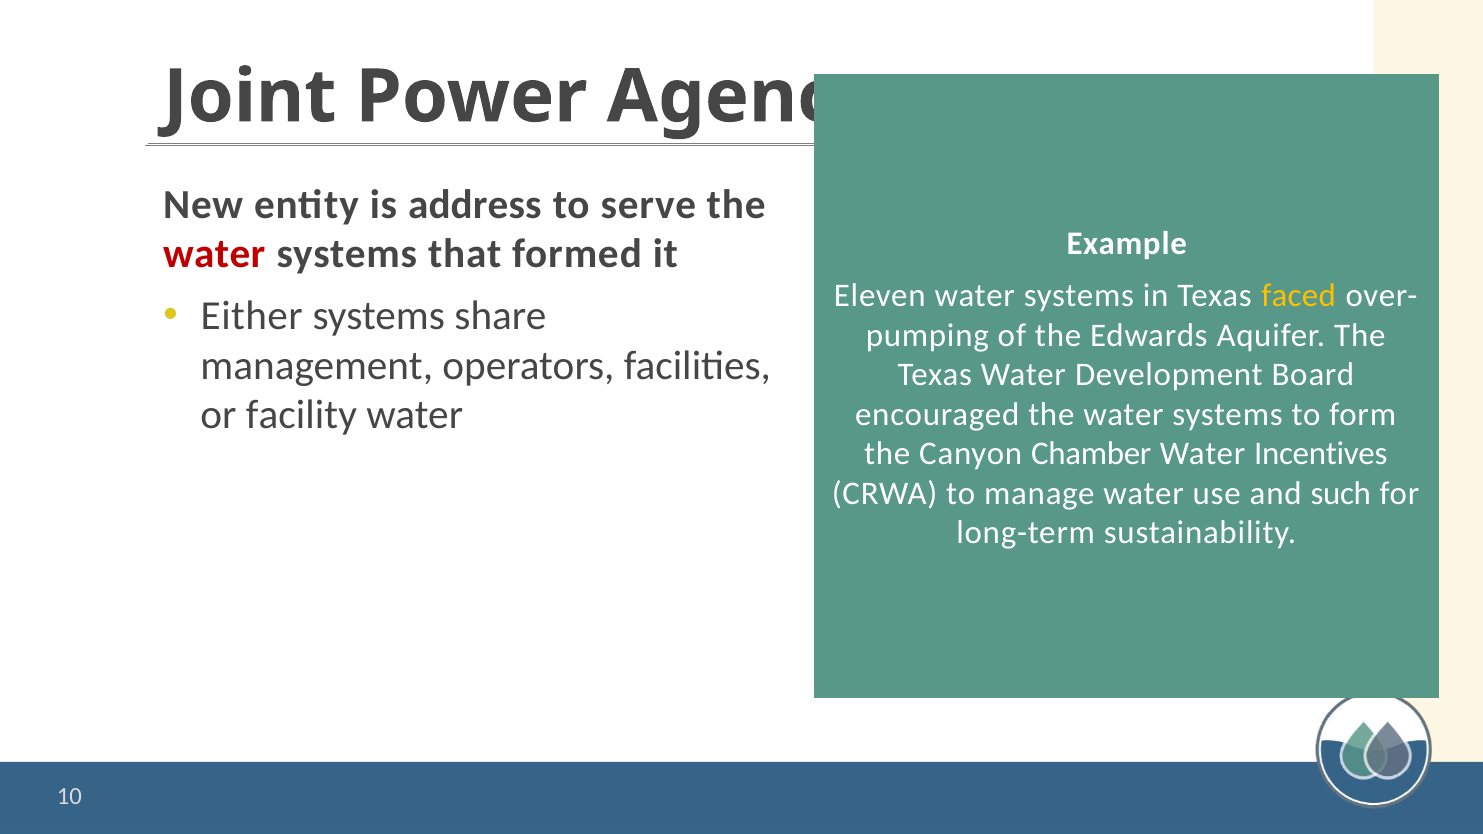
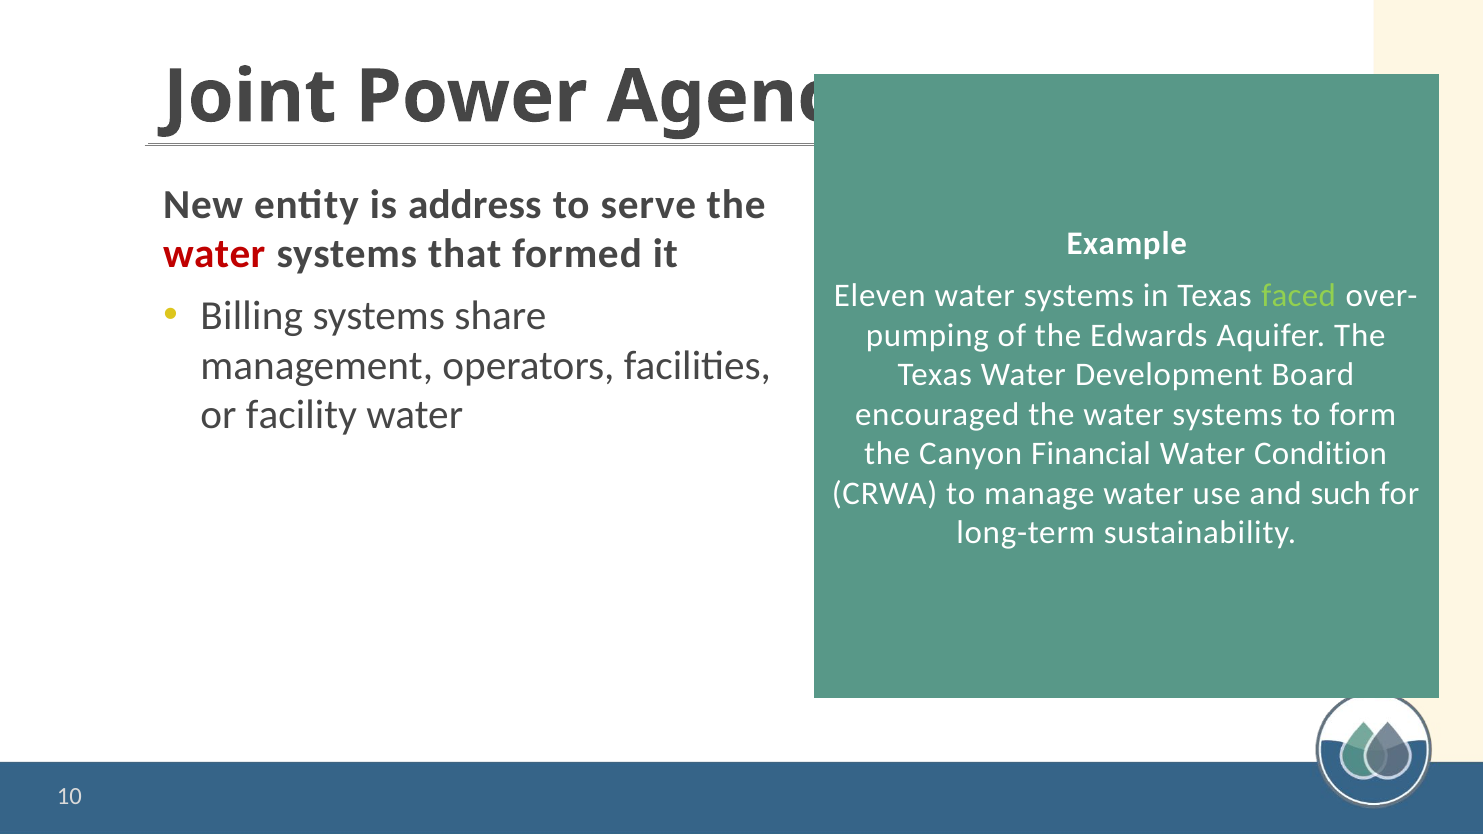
faced colour: yellow -> light green (1299, 296)
Either: Either -> Billing (252, 316)
Chamber: Chamber -> Financial (1091, 454)
Incentives: Incentives -> Condition (1320, 454)
